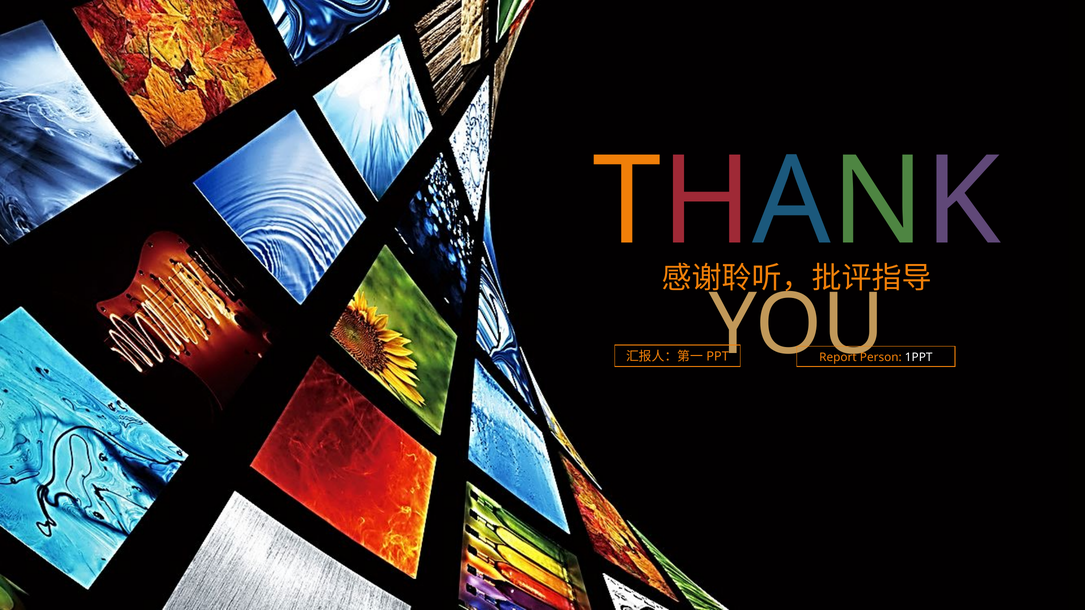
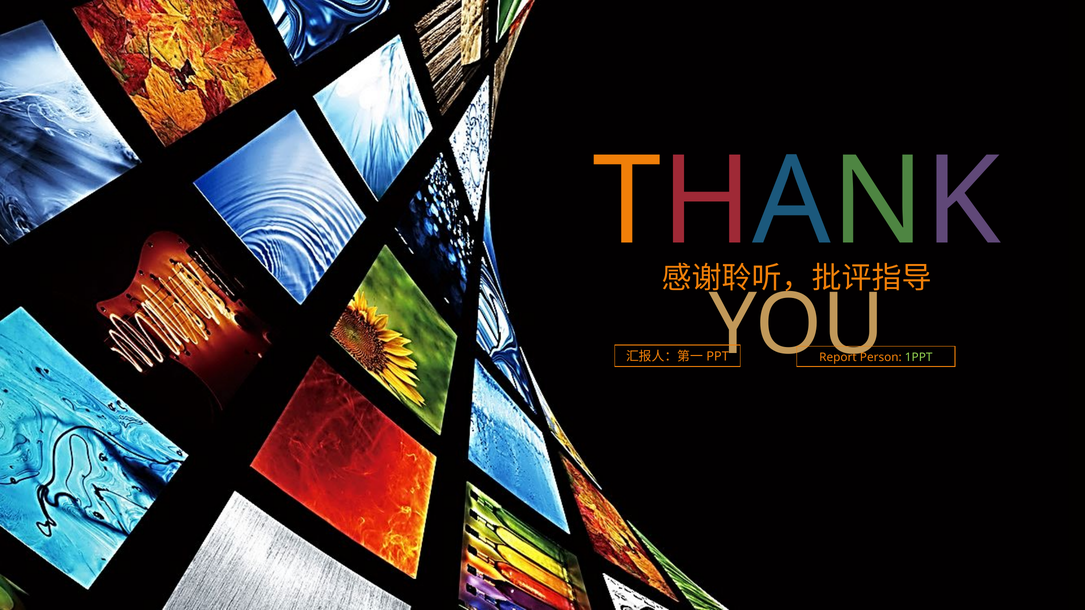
1PPT colour: white -> light green (919, 357)
